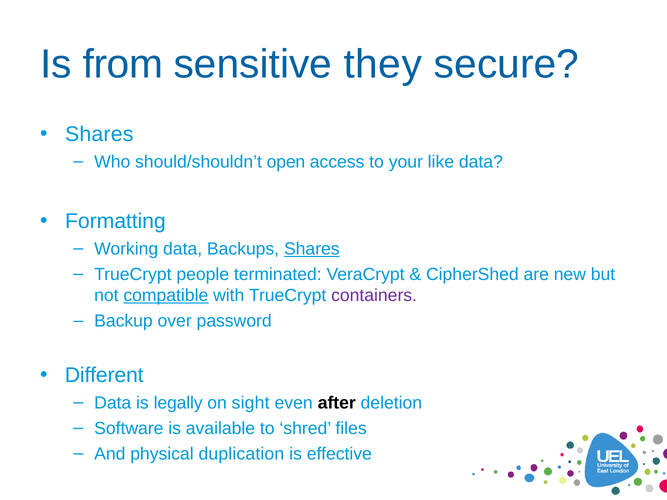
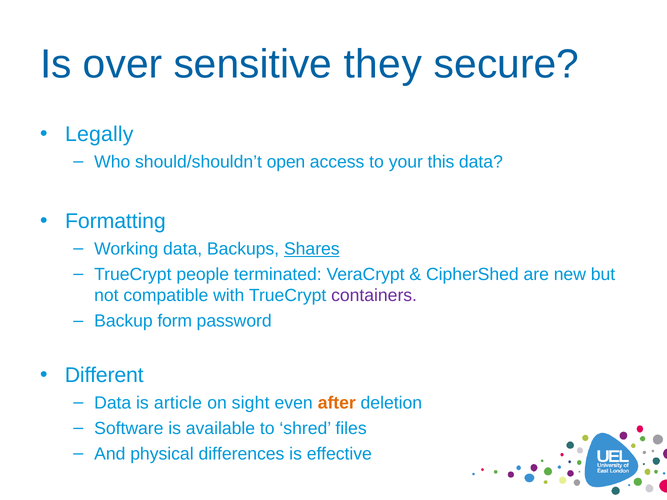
from: from -> over (123, 65)
Shares: Shares -> Legally (99, 134)
like: like -> this (441, 162)
compatible underline: present -> none (166, 296)
over: over -> form (175, 321)
legally: legally -> article (178, 403)
after colour: black -> orange (337, 403)
duplication: duplication -> differences (241, 454)
